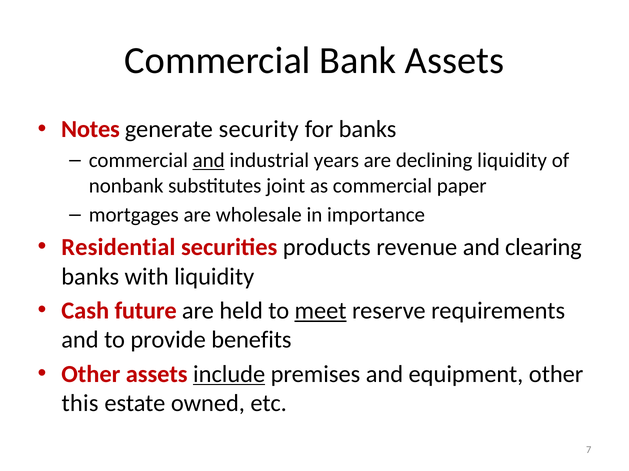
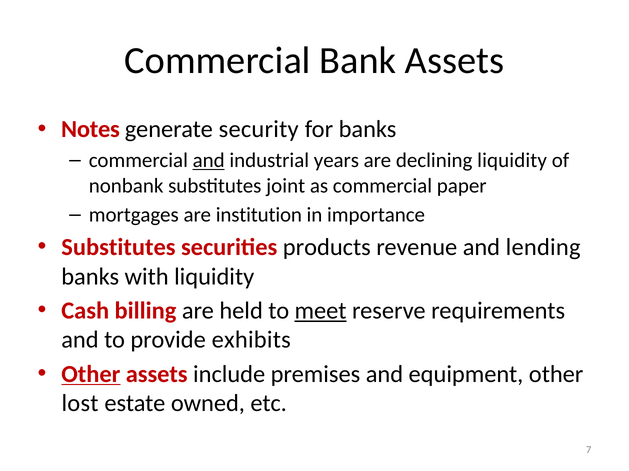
wholesale: wholesale -> institution (259, 215)
Residential: Residential -> Substitutes (118, 248)
clearing: clearing -> lending (543, 248)
future: future -> billing (145, 311)
benefits: benefits -> exhibits (251, 340)
Other underline: none -> present (91, 375)
include underline: present -> none (229, 375)
this: this -> lost (80, 404)
